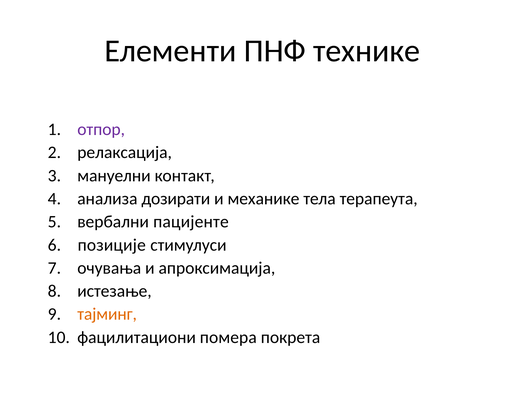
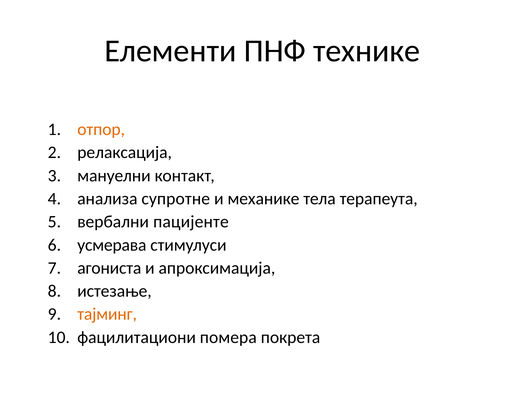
отпор colour: purple -> orange (101, 129)
дозирати: дозирати -> супротне (176, 199)
позиције: позиције -> усмерава (112, 245)
очувања: очувања -> агониста (109, 268)
